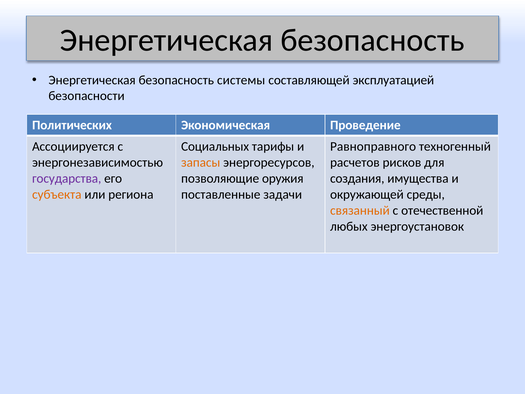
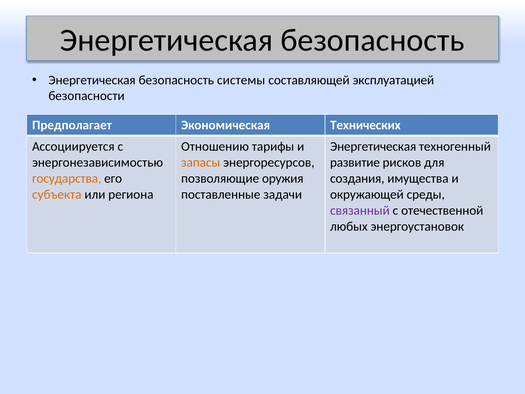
Политических: Политических -> Предполагает (72, 125)
Проведение: Проведение -> Технических (365, 125)
Социальных: Социальных -> Отношению (215, 146)
Равноправного: Равноправного -> Энергетическая (373, 146)
расчетов: расчетов -> развитие (355, 162)
государства colour: purple -> orange (67, 178)
связанный colour: orange -> purple (360, 210)
